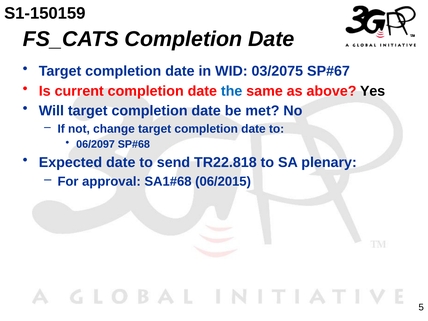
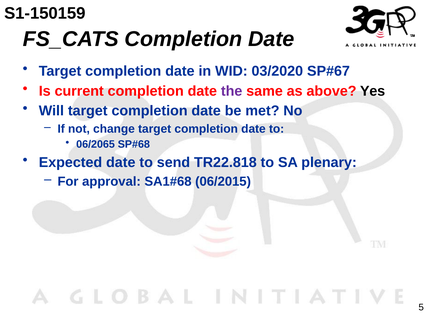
03/2075: 03/2075 -> 03/2020 (277, 71)
the colour: blue -> purple (232, 91)
06/2097: 06/2097 -> 06/2065 (96, 144)
